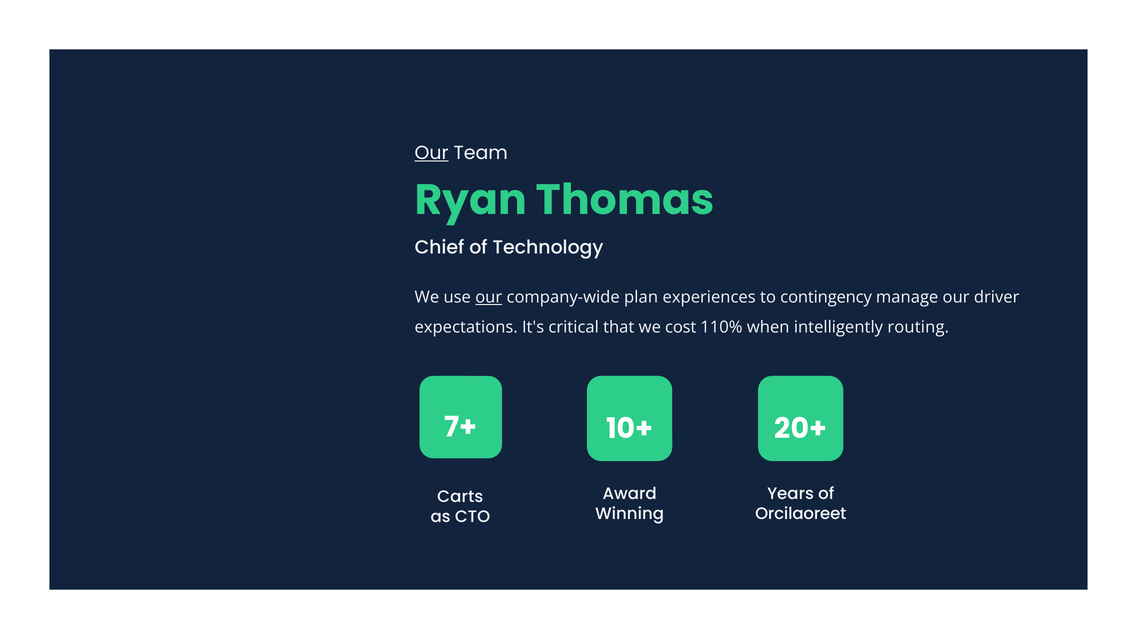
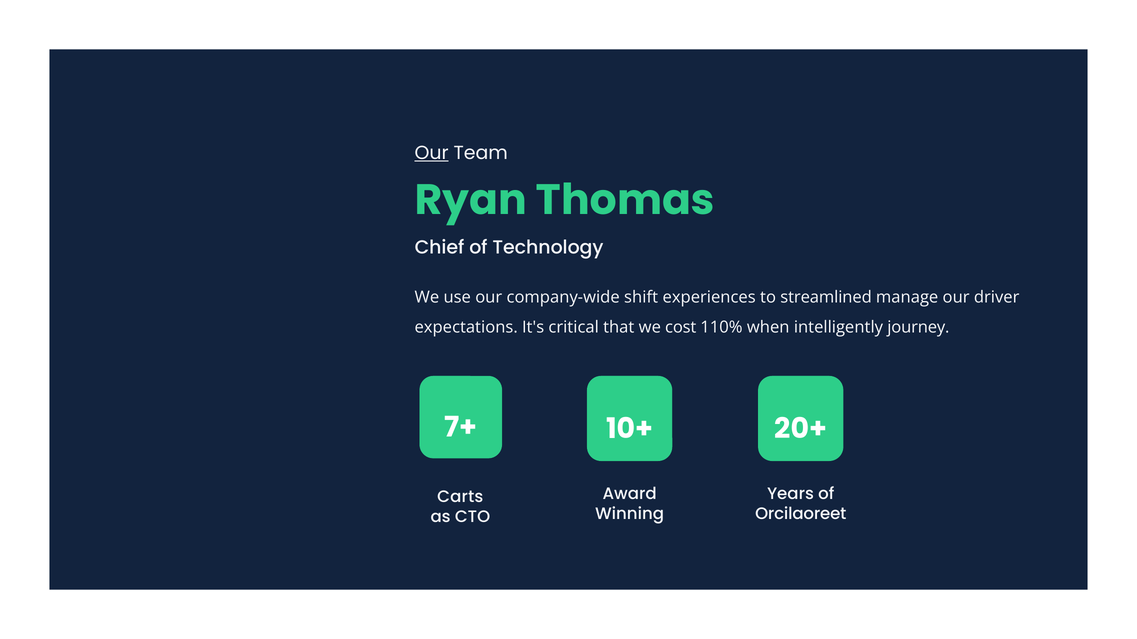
our underline: present -> none (489, 298)
plan: plan -> shift (641, 298)
contingency: contingency -> streamlined (826, 298)
routing: routing -> journey (918, 328)
